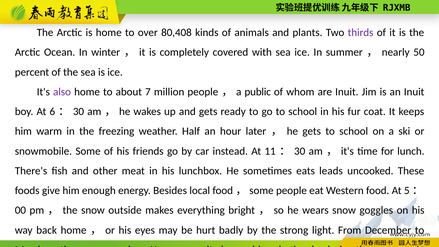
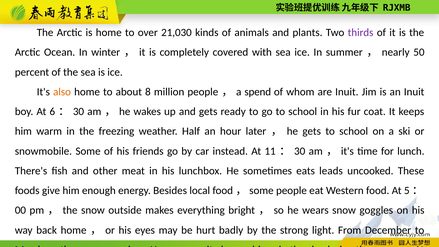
80,408: 80,408 -> 21,030 (176, 33)
also colour: purple -> orange (62, 92)
7: 7 -> 8 (148, 92)
public: public -> spend (258, 92)
